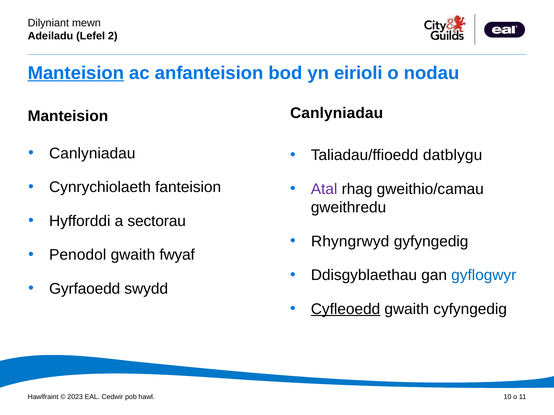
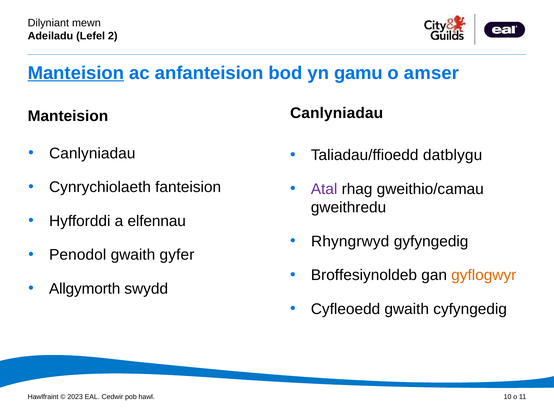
eirioli: eirioli -> gamu (358, 73)
nodau: nodau -> amser (432, 73)
sectorau: sectorau -> elfennau (157, 221)
fwyaf: fwyaf -> gyfer (177, 255)
Ddisgyblaethau: Ddisgyblaethau -> Broffesiynoldeb (364, 275)
gyflogwyr colour: blue -> orange (484, 275)
Gyrfaoedd: Gyrfaoedd -> Allgymorth (85, 289)
Cyfleoedd underline: present -> none (346, 309)
